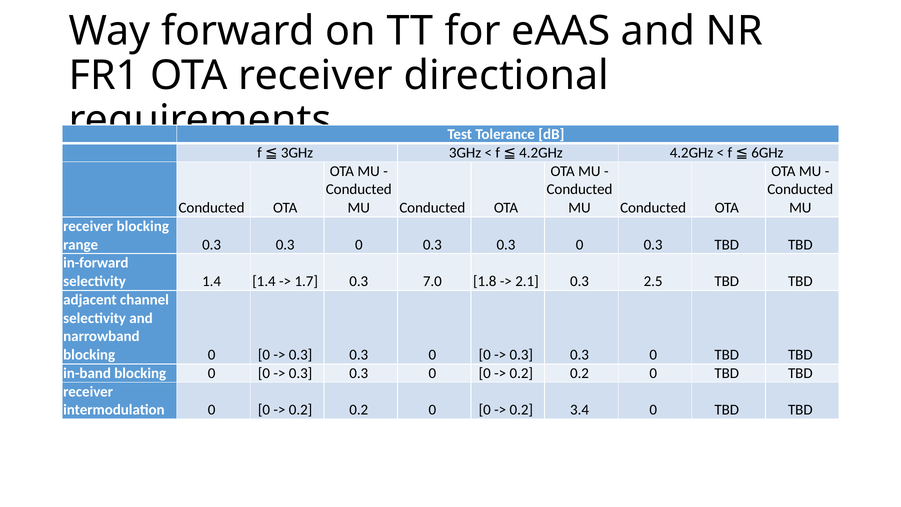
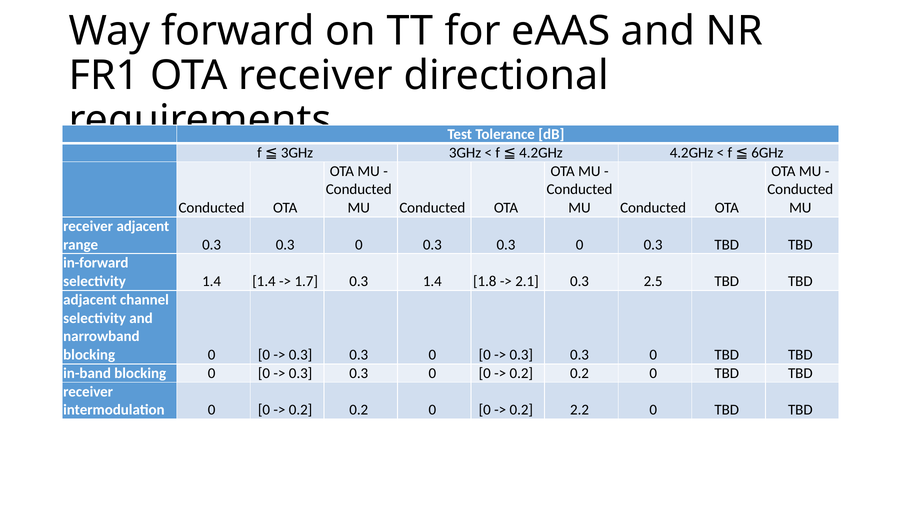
receiver blocking: blocking -> adjacent (143, 226)
0.3 7.0: 7.0 -> 1.4 (432, 281)
3.4: 3.4 -> 2.2 (580, 410)
